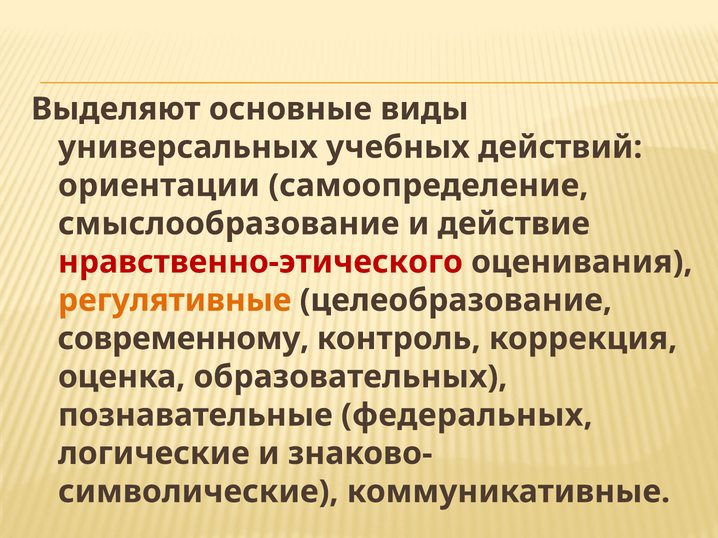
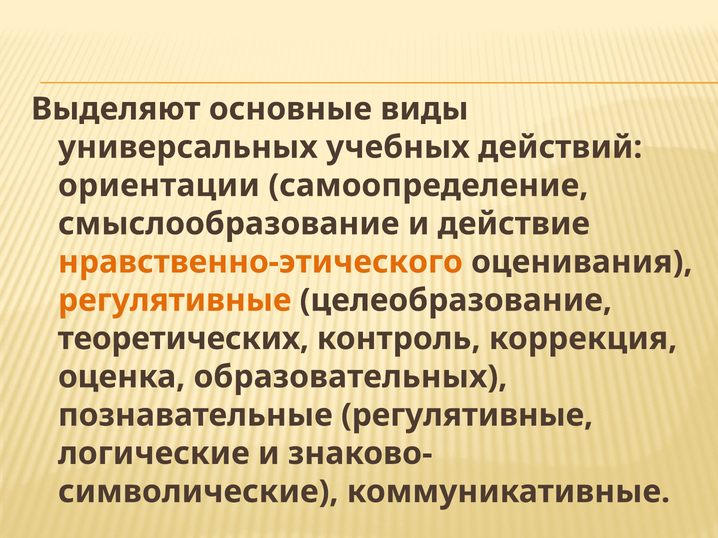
нравственно-этического colour: red -> orange (260, 262)
современному: современному -> теоретических (183, 339)
познавательные федеральных: федеральных -> регулятивные (467, 415)
